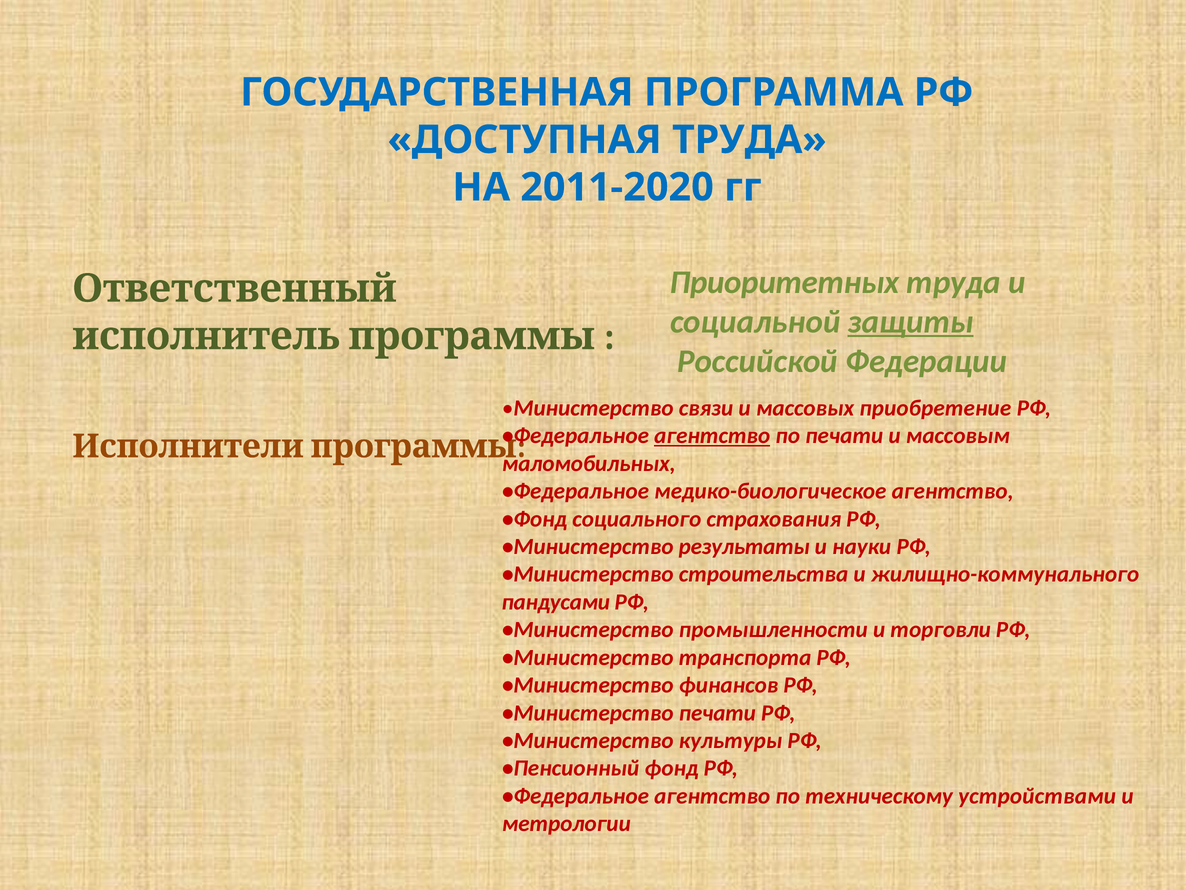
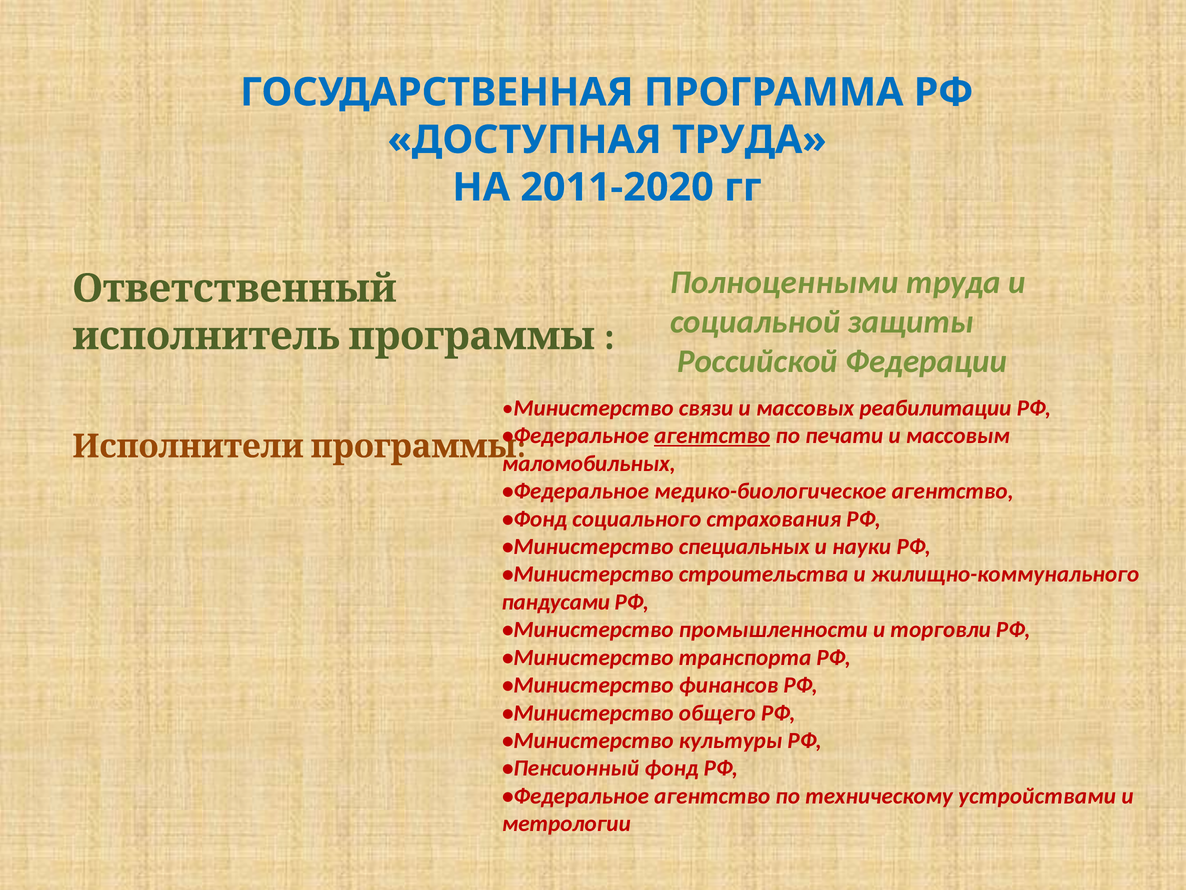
Приоритетных: Приоритетных -> Полноценными (784, 282)
защиты underline: present -> none (911, 322)
приобретение: приобретение -> реабилитации (935, 408)
результаты: результаты -> специальных (744, 546)
Министерство печати: печати -> общего (717, 712)
